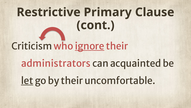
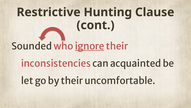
Primary: Primary -> Hunting (108, 12)
Criticism: Criticism -> Sounded (32, 46)
administrators: administrators -> inconsistencies (56, 63)
let underline: present -> none (27, 80)
